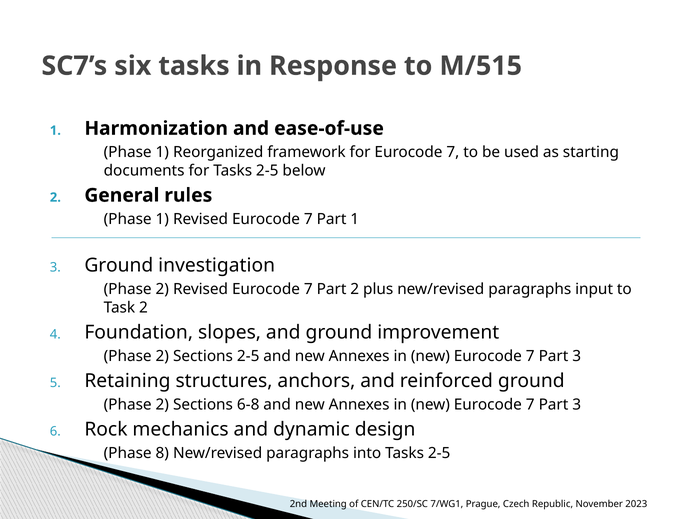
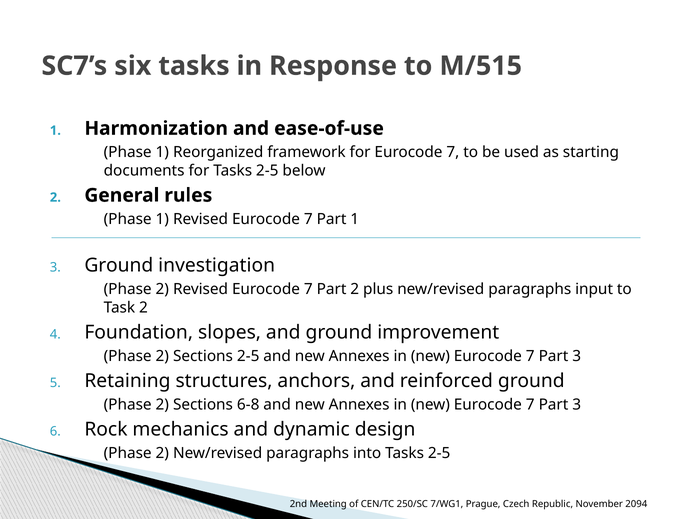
8: 8 -> 2 (162, 453)
2023: 2023 -> 2094 (636, 504)
